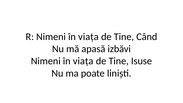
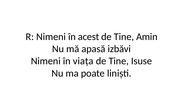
R Nimeni în viața: viața -> acest (89, 37)
Când: Când -> Amin (147, 37)
